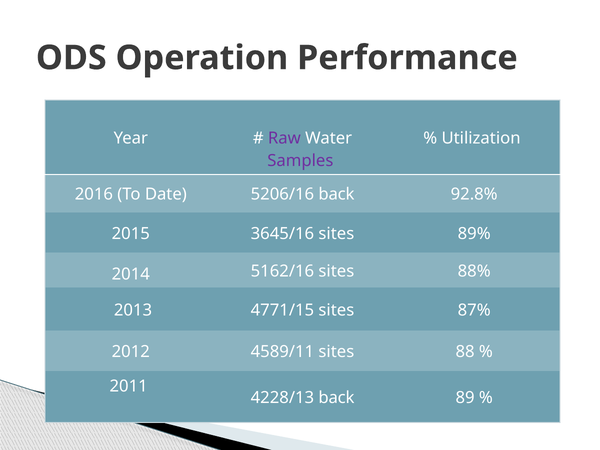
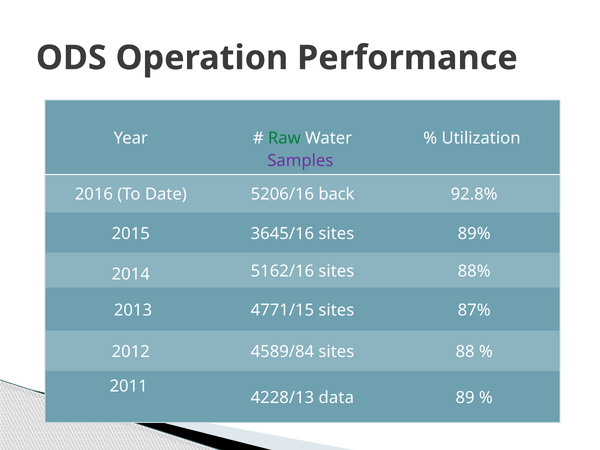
Raw colour: purple -> green (284, 138)
4589/11: 4589/11 -> 4589/84 (282, 352)
4228/13 back: back -> data (336, 398)
